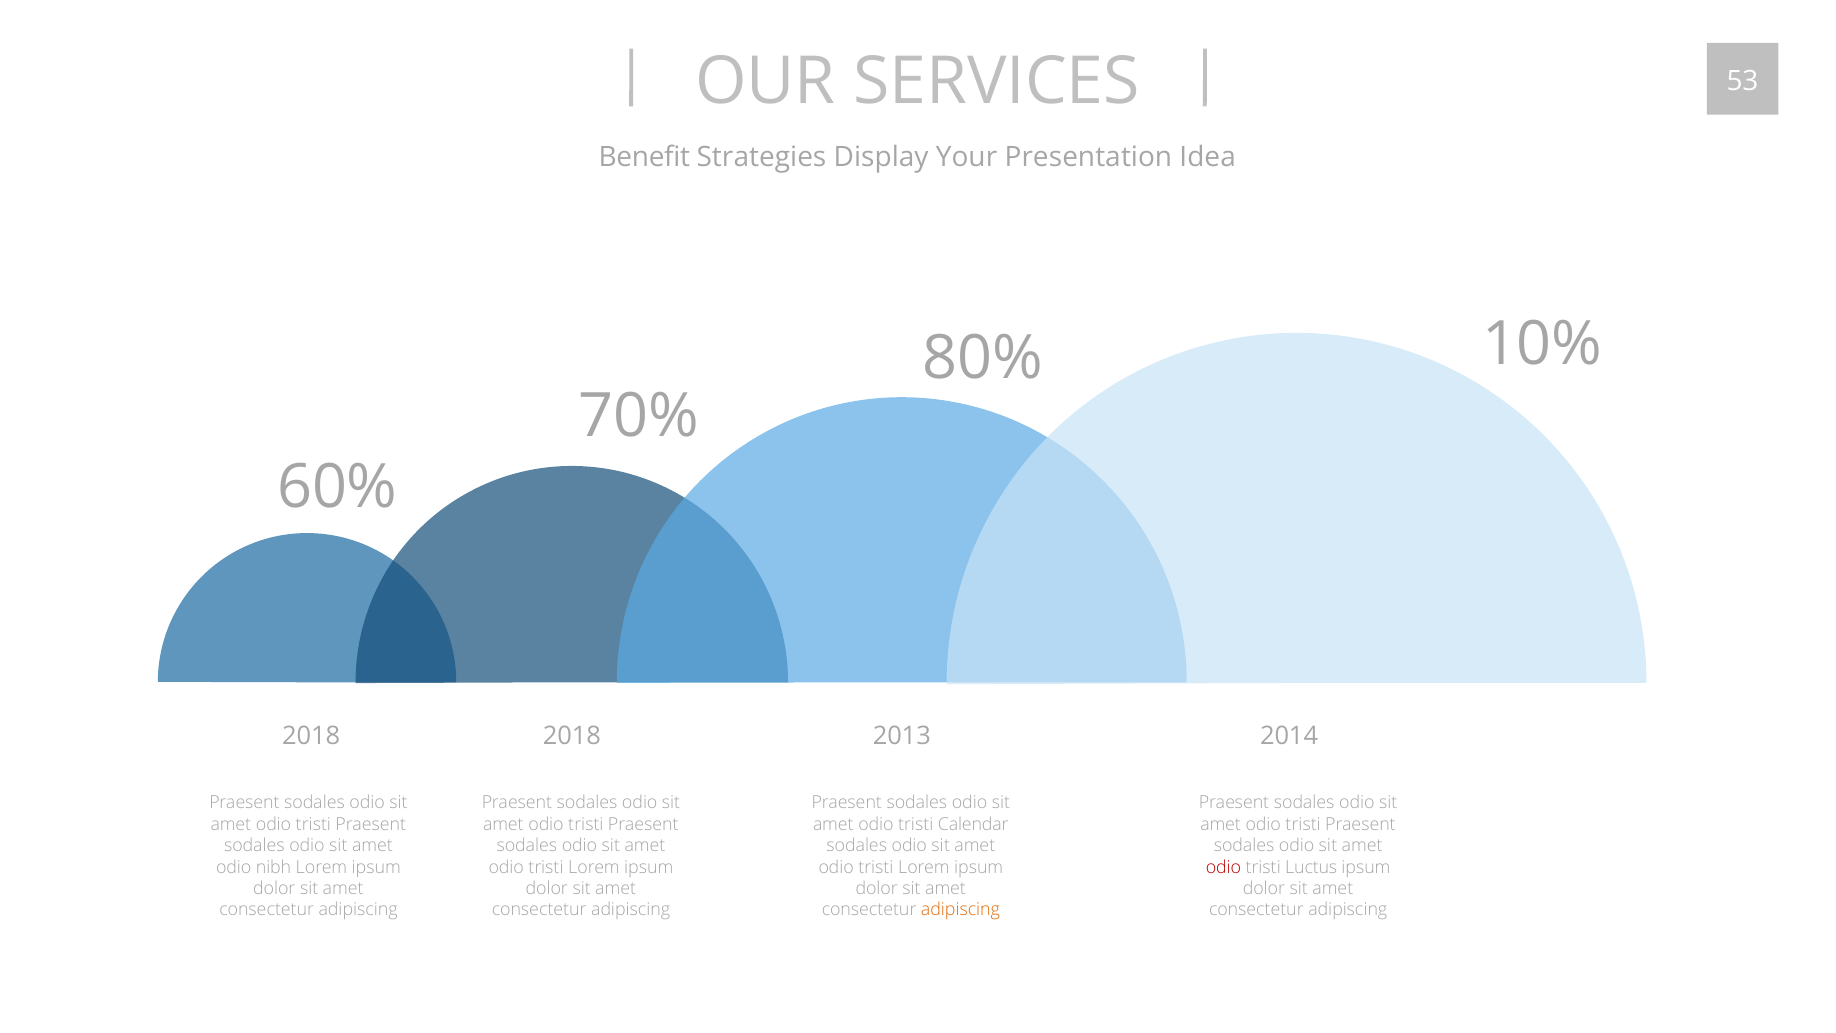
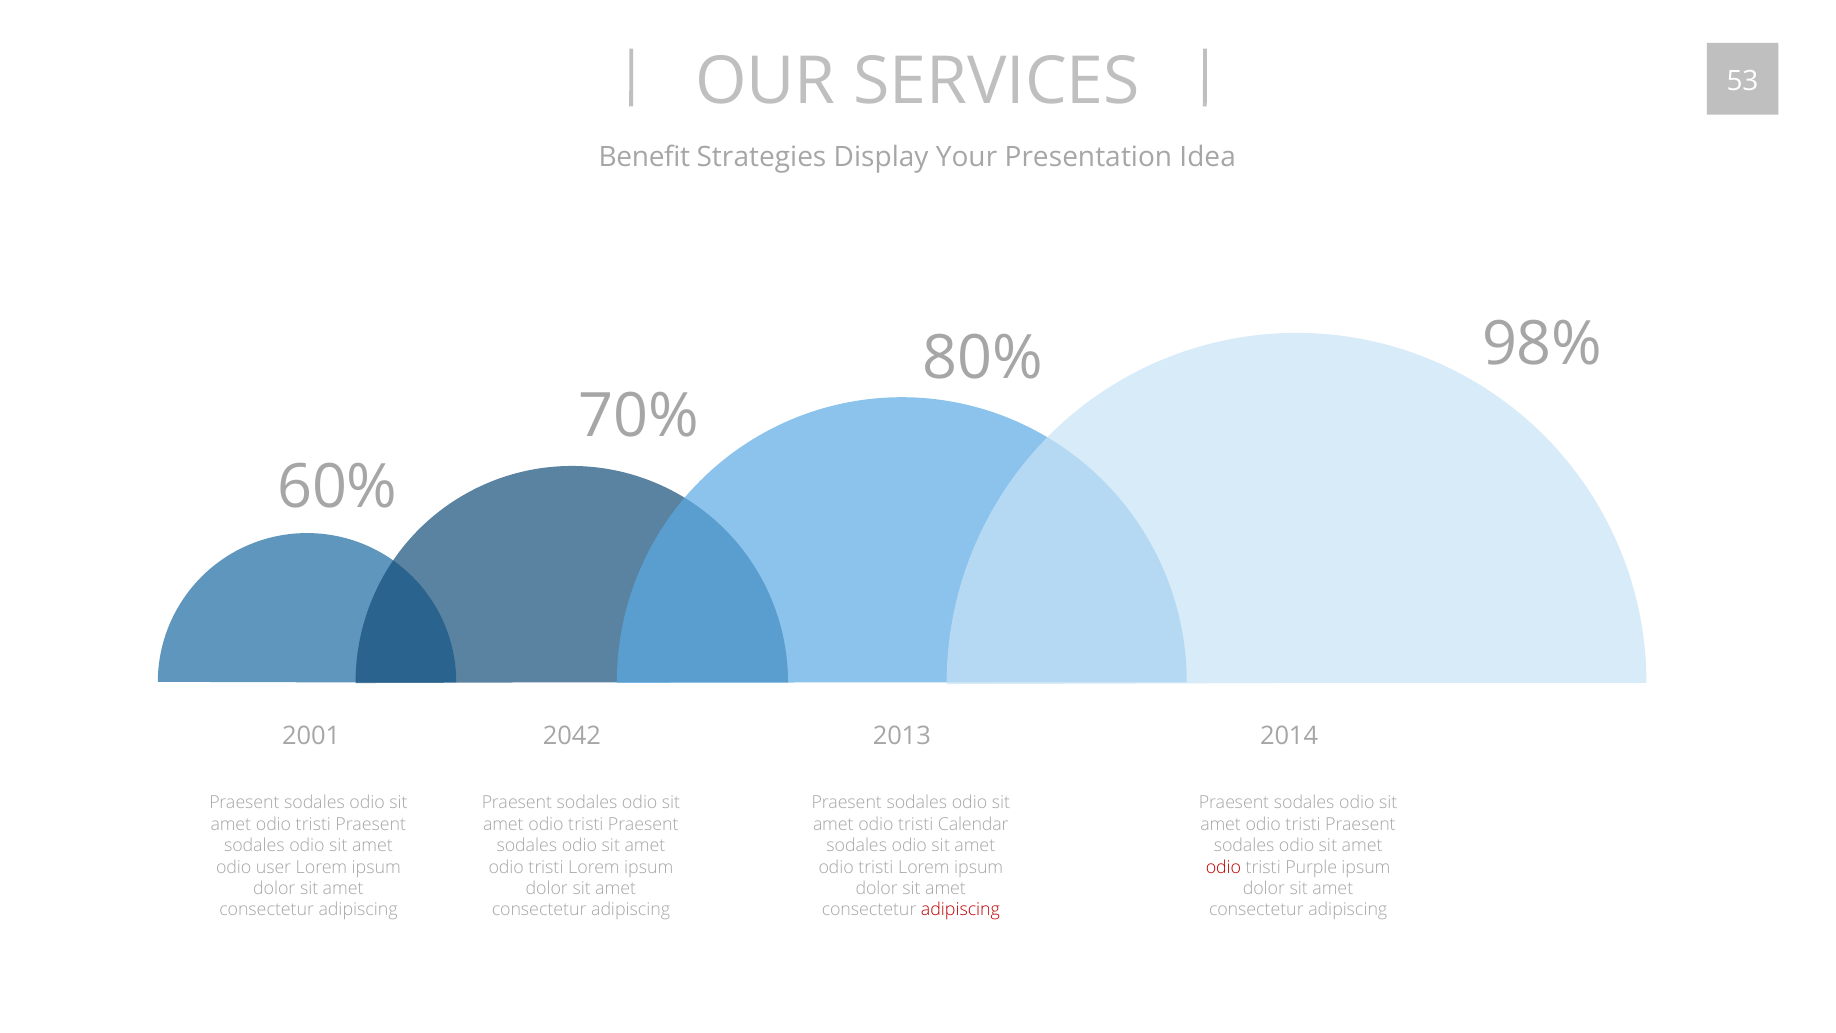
10%: 10% -> 98% (1542, 344)
2018: 2018 -> 2001 (311, 736)
2018: 2018 -> 2042 (572, 736)
nibh: nibh -> user (274, 867)
Luctus: Luctus -> Purple (1311, 867)
adipiscing colour: orange -> red (960, 910)
